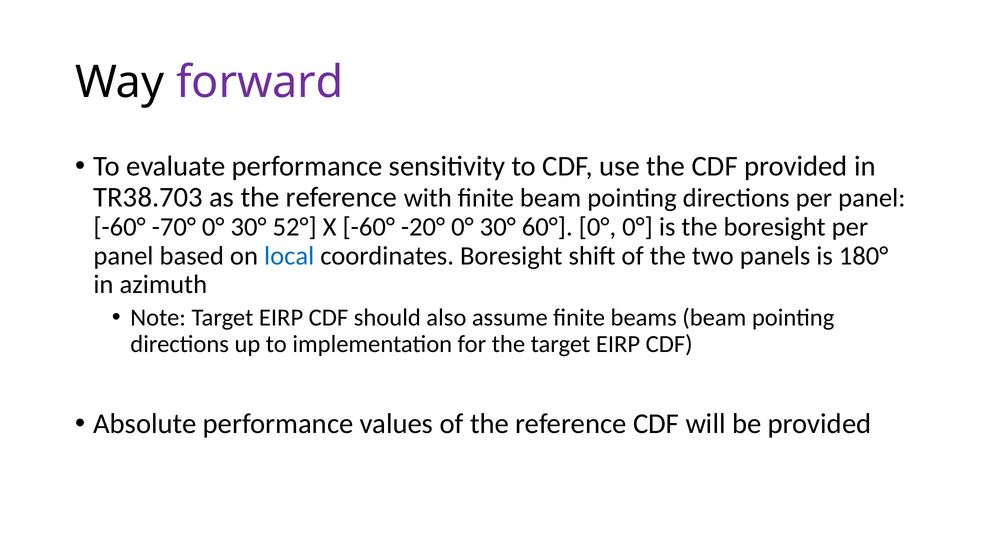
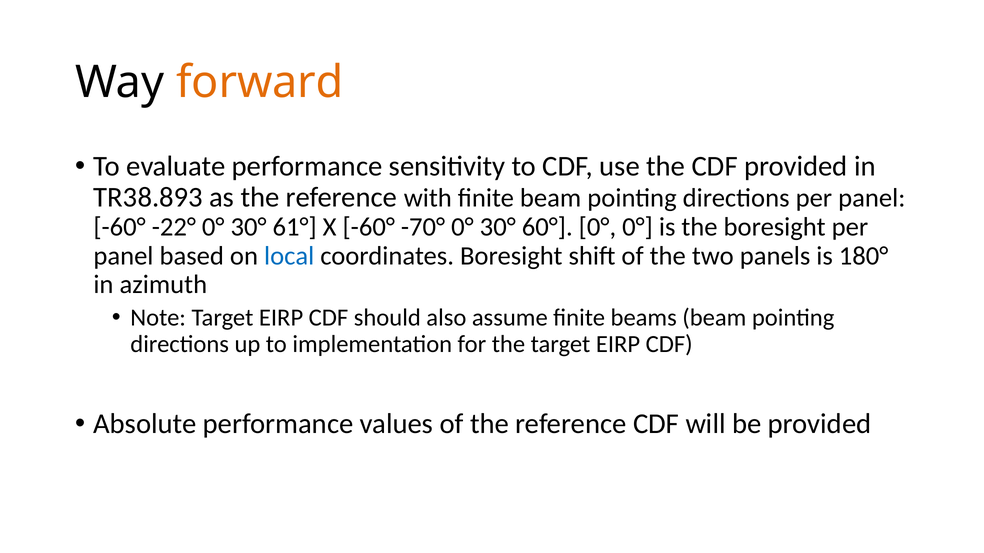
forward colour: purple -> orange (260, 83)
TR38.703: TR38.703 -> TR38.893 (148, 197)
-70°: -70° -> -22° (174, 227)
52°: 52° -> 61° (295, 227)
-20°: -20° -> -70° (423, 227)
